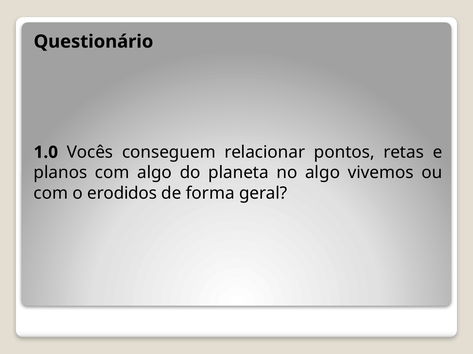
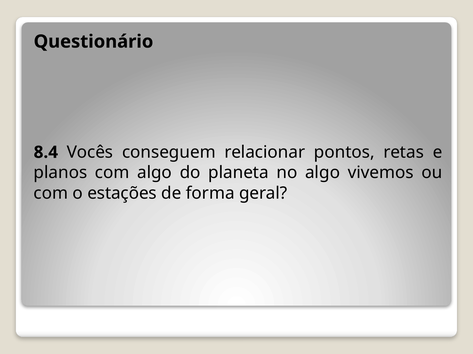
1.0: 1.0 -> 8.4 (46, 153)
erodidos: erodidos -> estações (122, 194)
